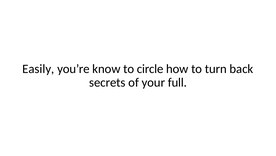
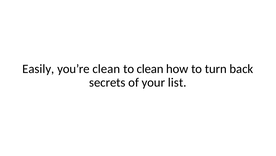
you’re know: know -> clean (106, 69)
to circle: circle -> clean (150, 69)
full: full -> list (177, 82)
